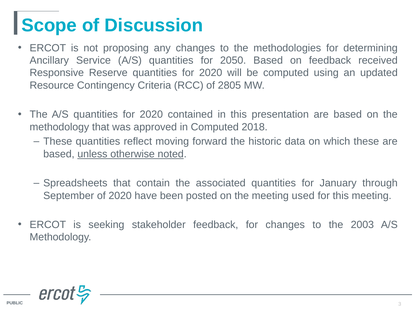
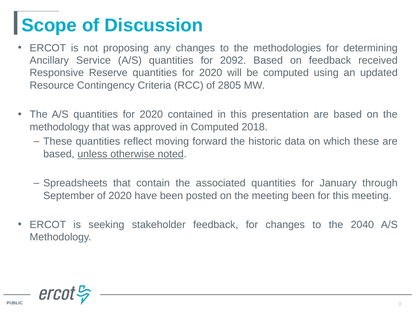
2050: 2050 -> 2092 (233, 60)
meeting used: used -> been (303, 196)
2003: 2003 -> 2040 (362, 225)
